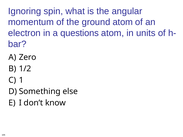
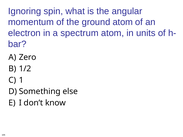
questions: questions -> spectrum (79, 33)
